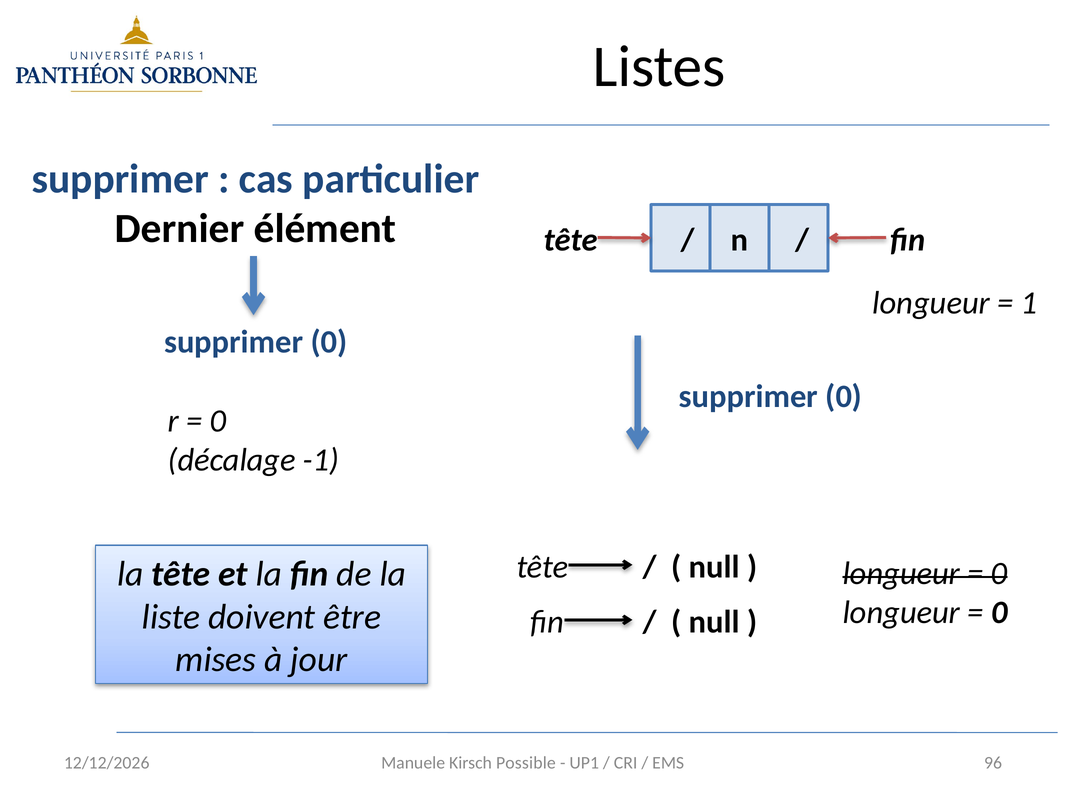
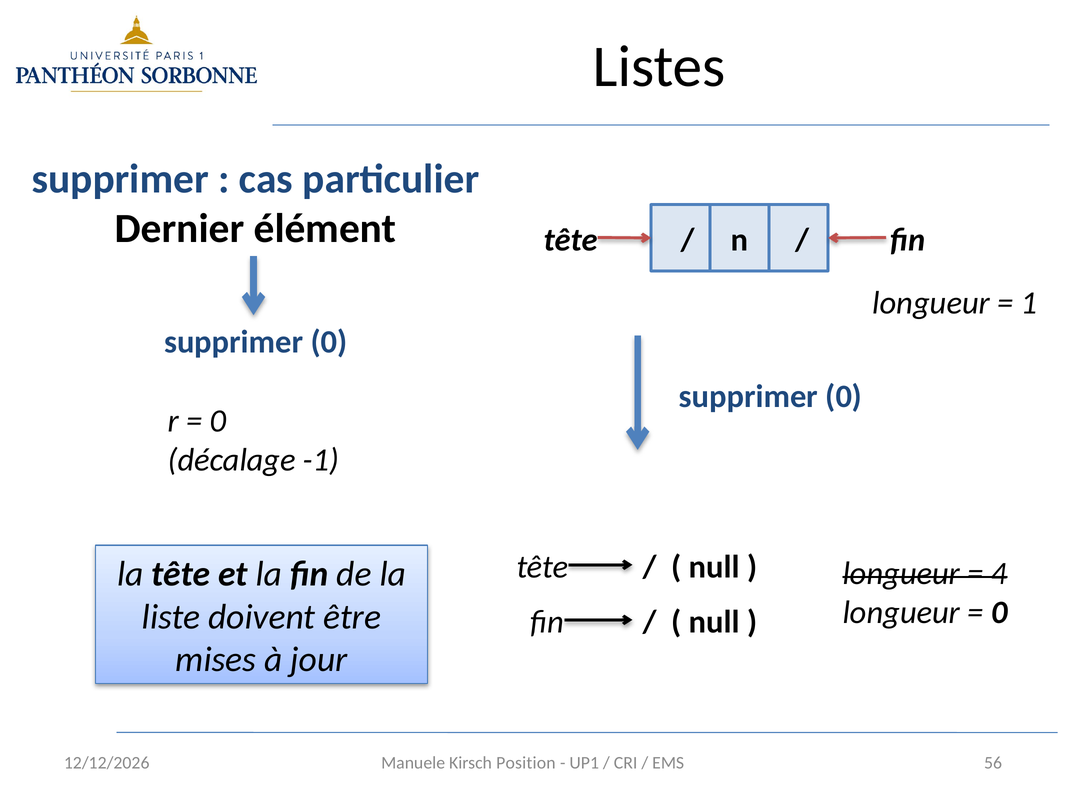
0: 0 -> 4 (999, 574)
Possible: Possible -> Position (526, 763)
96: 96 -> 56 (993, 763)
